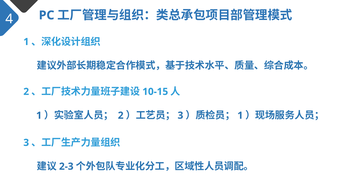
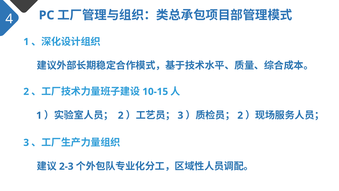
1: 1 -> 2 (240, 115)
